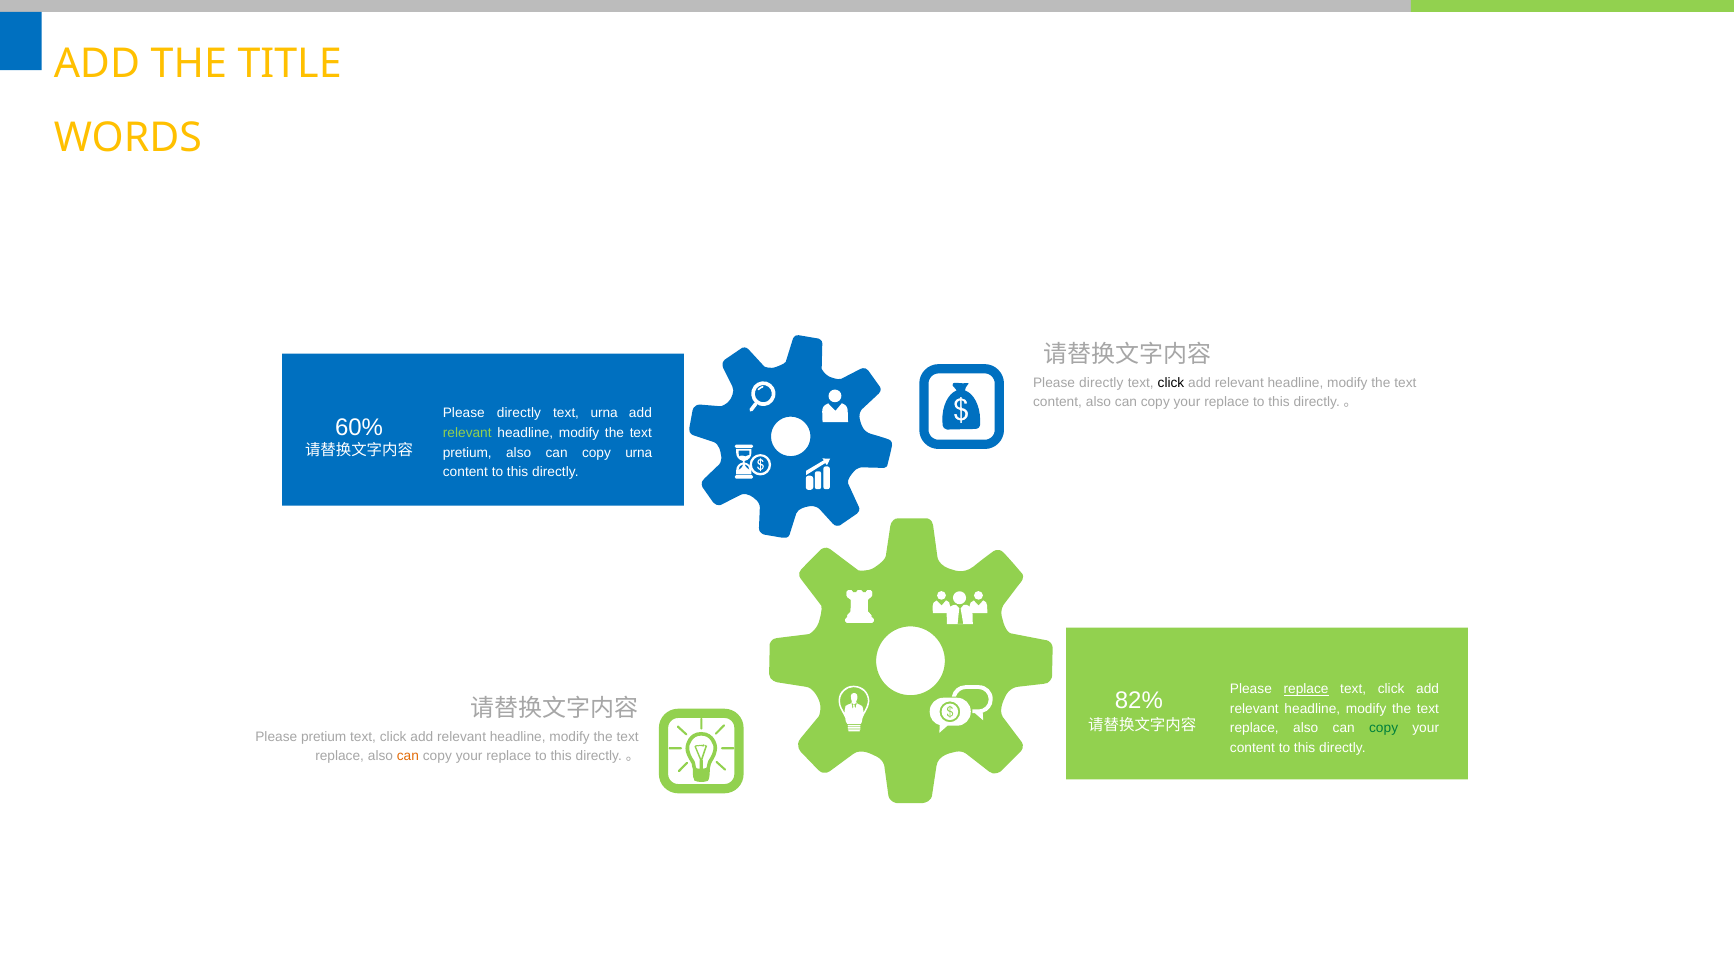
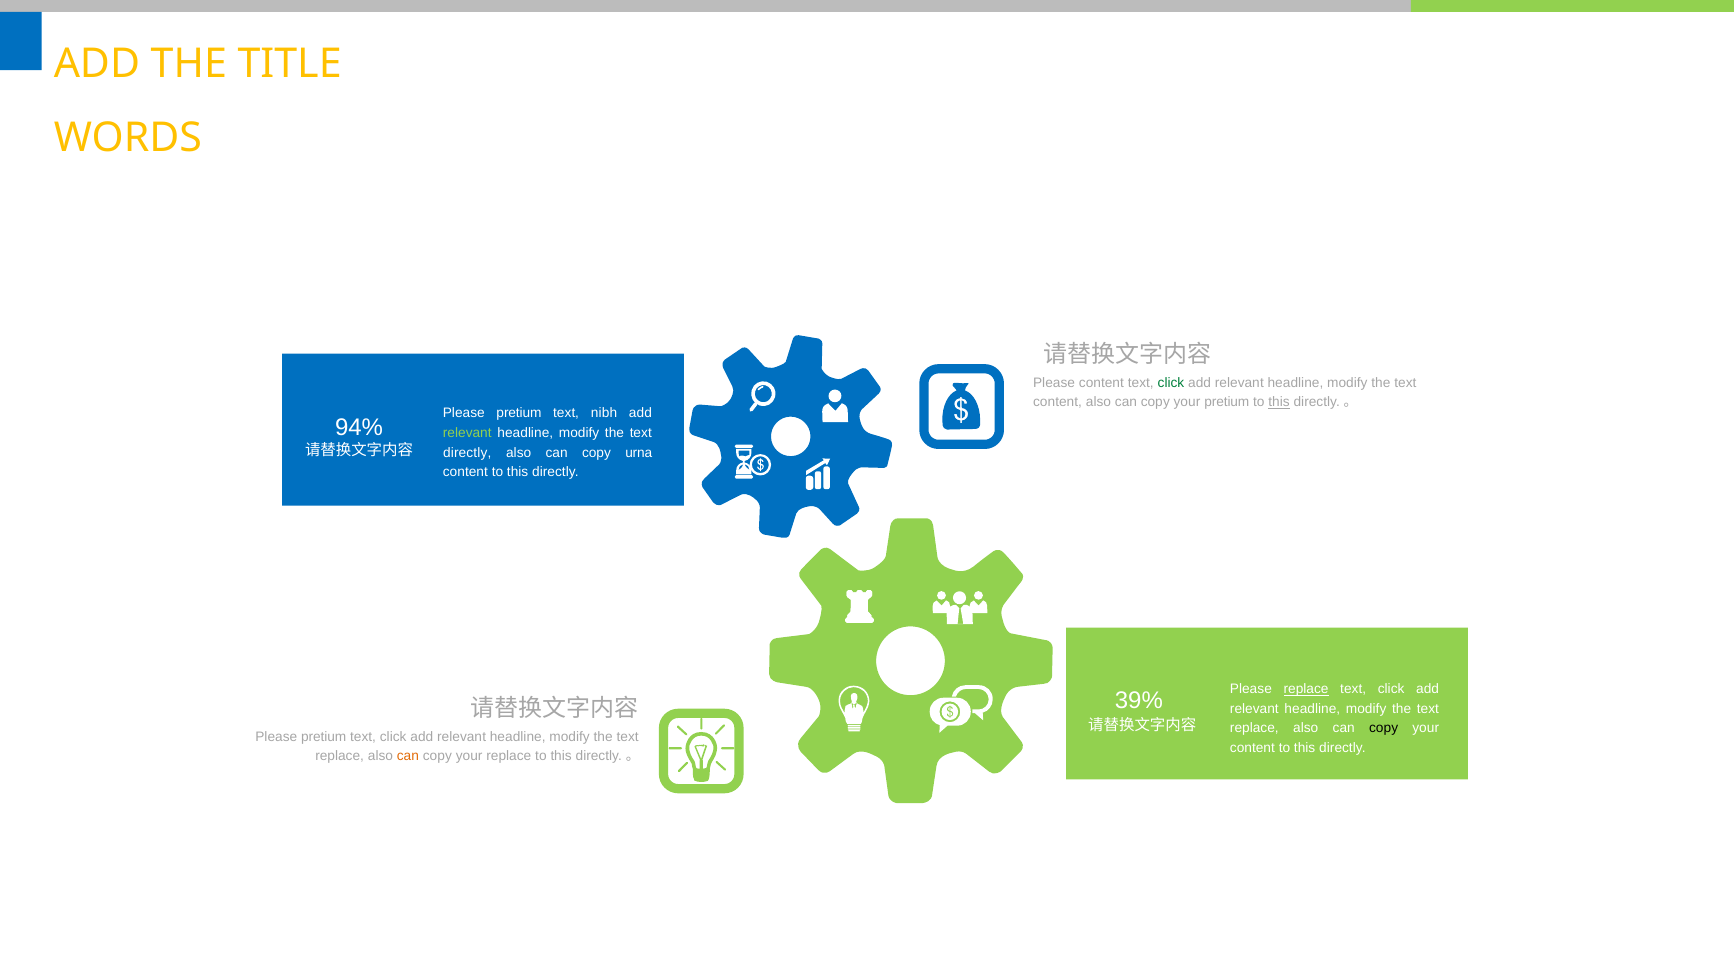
directly: directly -> content (1101, 382)
click colour: black -> green (1171, 382)
replace: replace -> pretium (1227, 402)
this underline: none -> present (1279, 402)
directly: directly -> pretium (519, 413)
text urna: urna -> nibh (604, 413)
60%: 60% -> 94% (359, 428)
pretium: pretium -> directly (467, 452)
82%: 82% -> 39% (1139, 700)
copy colour: green -> black (1384, 728)
